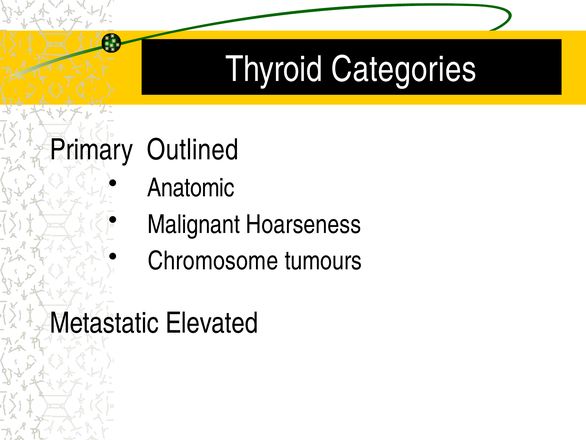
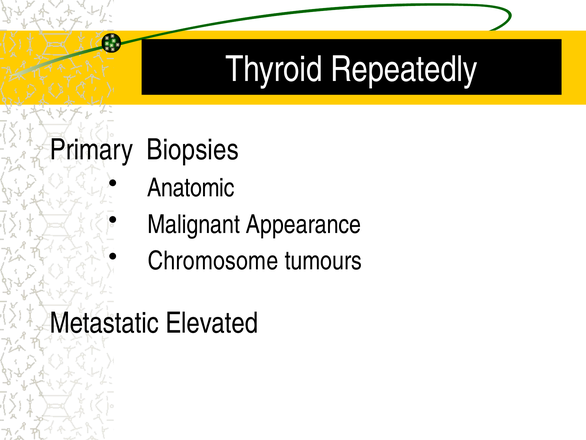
Categories: Categories -> Repeatedly (404, 69)
Outlined: Outlined -> Biopsies (193, 150)
Hoarseness: Hoarseness -> Appearance (304, 224)
